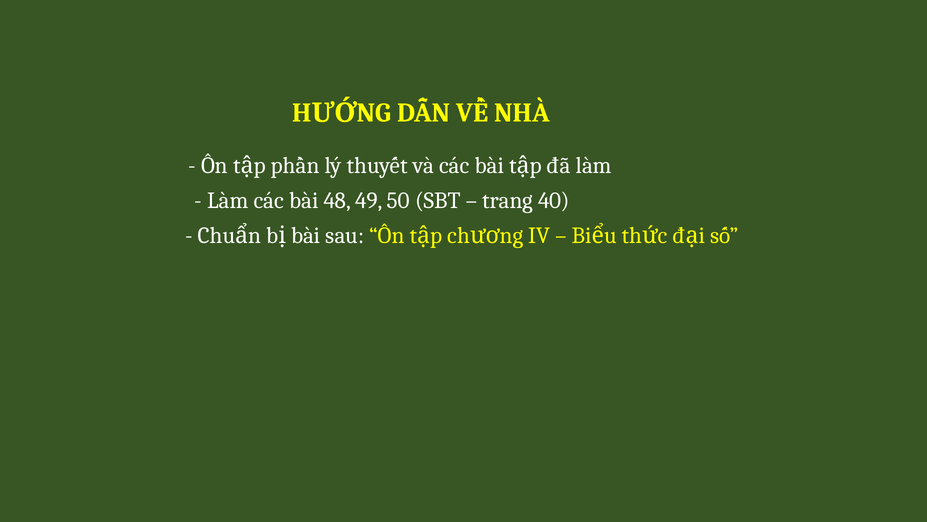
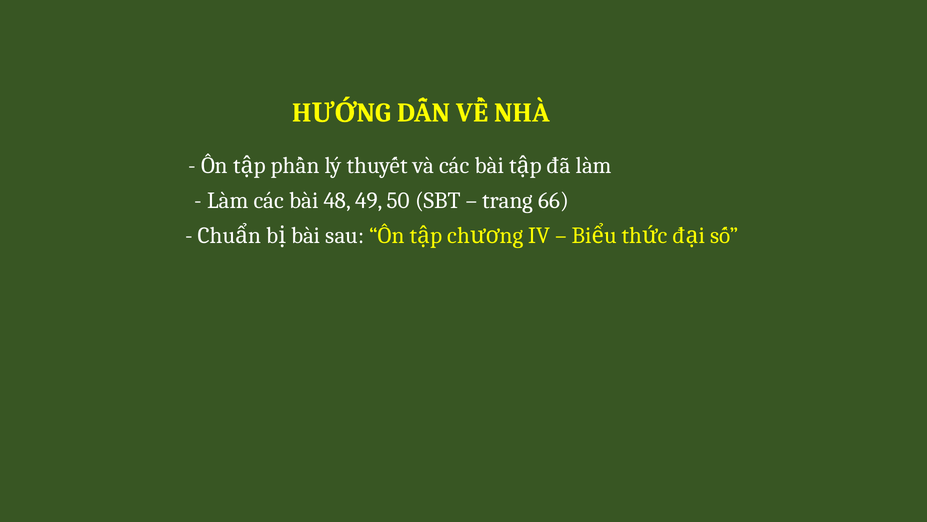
40: 40 -> 66 (554, 200)
